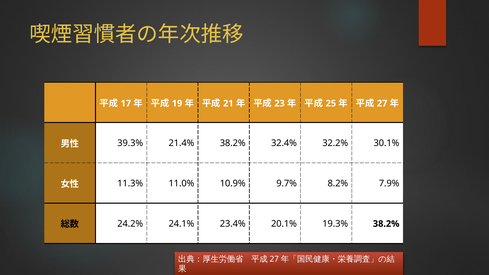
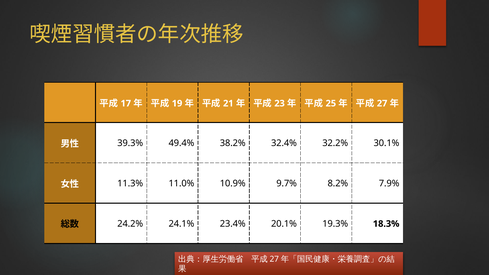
21.4%: 21.4% -> 49.4% (181, 143)
19.3% 38.2%: 38.2% -> 18.3% (386, 224)
